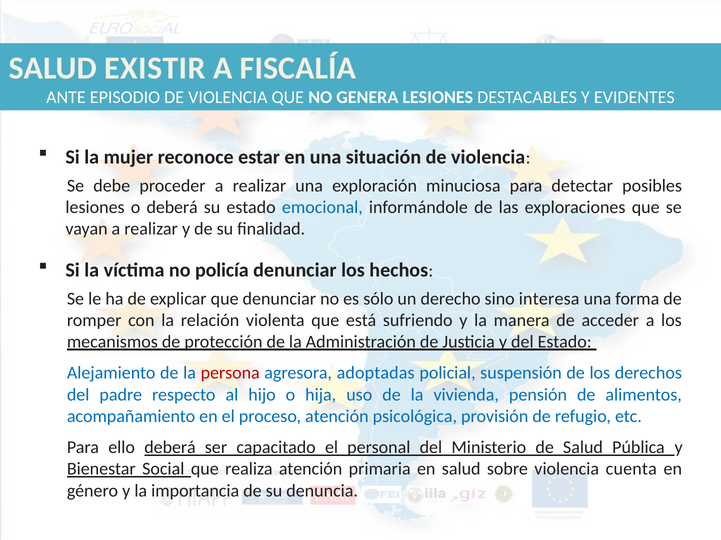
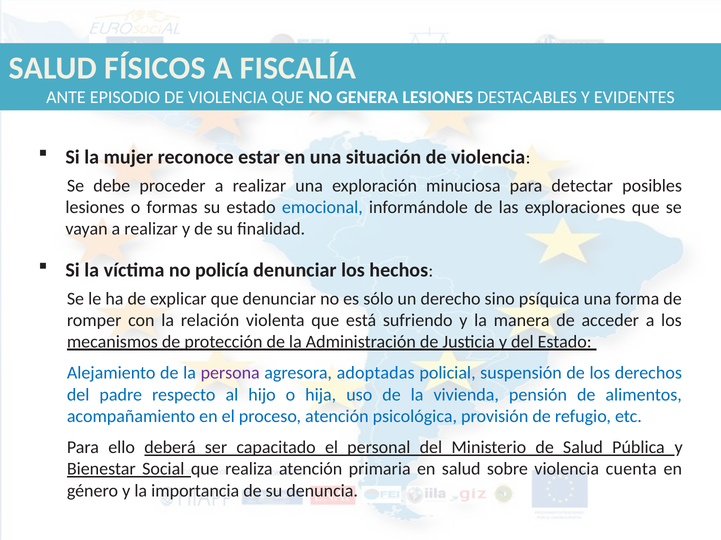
EXISTIR: EXISTIR -> FÍSICOS (155, 68)
o deberá: deberá -> formas (172, 208)
interesa: interesa -> psíquica (549, 299)
persona colour: red -> purple (230, 374)
